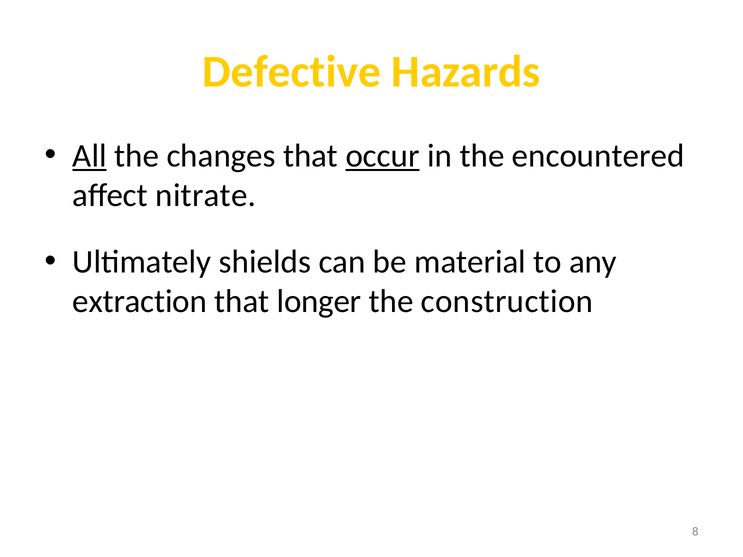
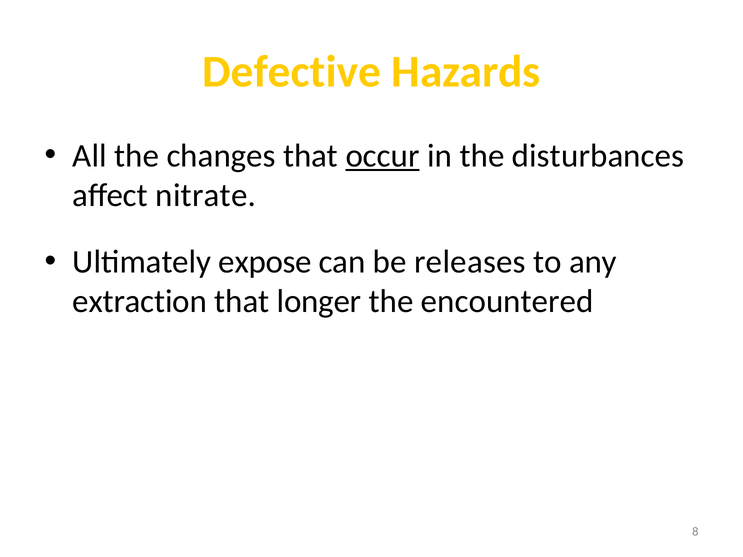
All underline: present -> none (90, 156)
encountered: encountered -> disturbances (598, 156)
shields: shields -> expose (265, 262)
material: material -> releases (470, 262)
construction: construction -> encountered (507, 302)
